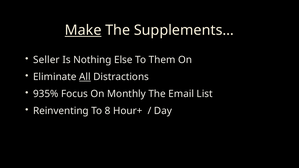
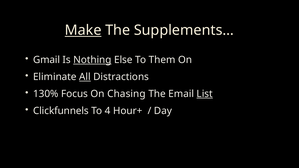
Seller: Seller -> Gmail (47, 60)
Nothing underline: none -> present (92, 60)
935%: 935% -> 130% (46, 94)
Monthly: Monthly -> Chasing (126, 94)
List underline: none -> present (205, 94)
Reinventing: Reinventing -> Clickfunnels (61, 111)
8: 8 -> 4 (108, 111)
